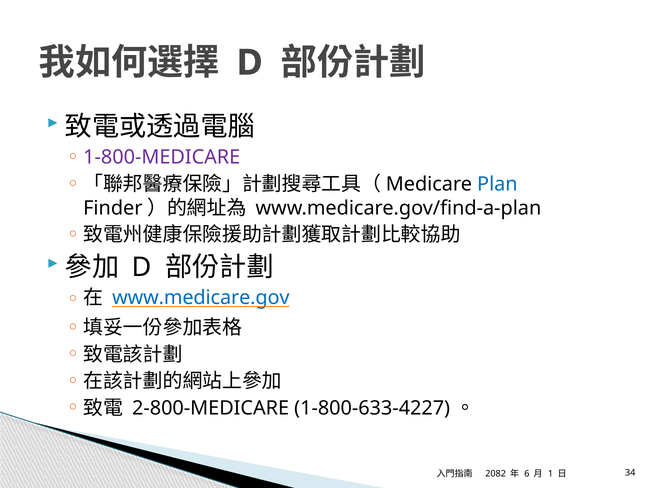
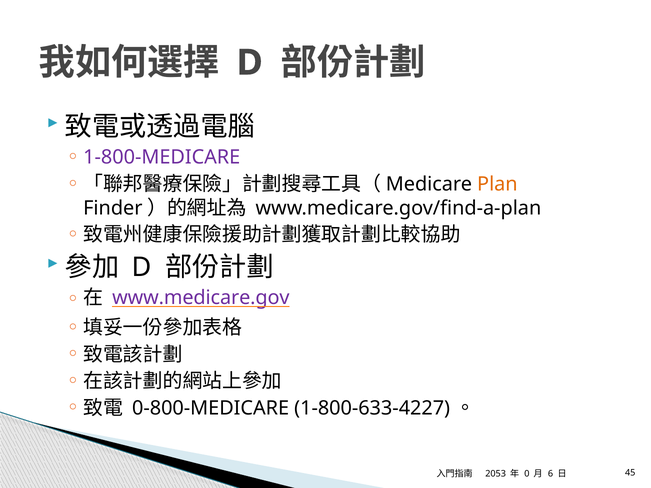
Plan colour: blue -> orange (497, 184)
www.medicare.gov colour: blue -> purple (201, 298)
2-800-MEDICARE: 2-800-MEDICARE -> 0-800-MEDICARE (211, 408)
34: 34 -> 45 (630, 473)
2082: 2082 -> 2053 (496, 474)
6: 6 -> 0 (527, 474)
1: 1 -> 6 (551, 474)
